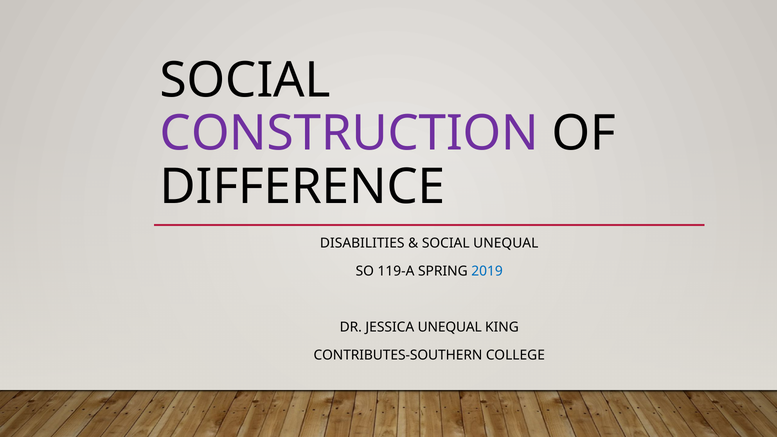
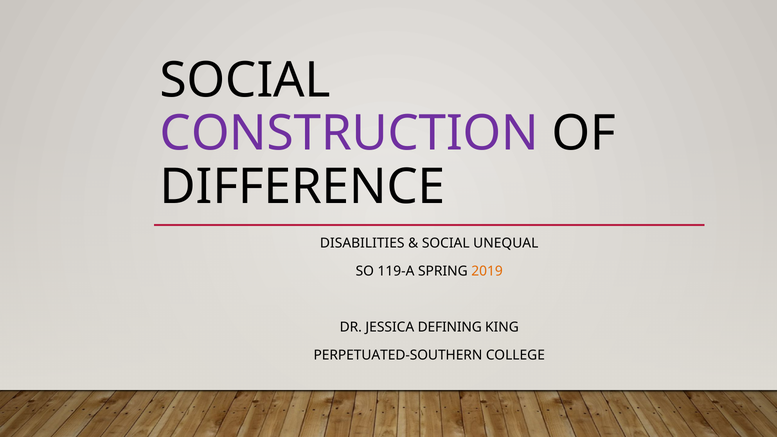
2019 colour: blue -> orange (487, 271)
JESSICA UNEQUAL: UNEQUAL -> DEFINING (450, 327)
CONTRIBUTES-SOUTHERN: CONTRIBUTES-SOUTHERN -> PERPETUATED-SOUTHERN (398, 355)
